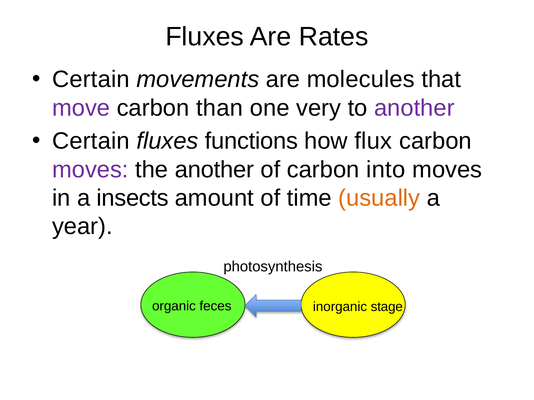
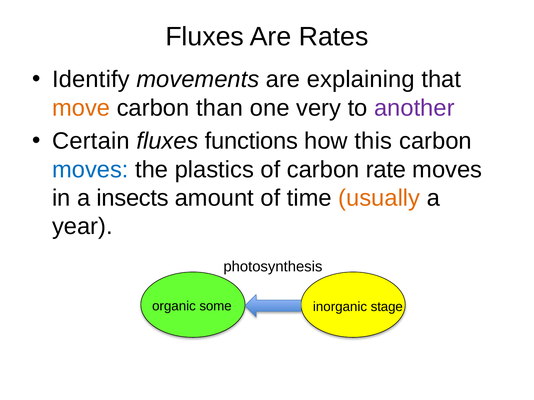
Certain: Certain -> Identify (91, 80)
molecules: molecules -> explaining (361, 80)
move colour: purple -> orange (81, 108)
flux: flux -> this (373, 141)
moves colour: purple -> blue (90, 170)
the another: another -> plastics (214, 170)
into: into -> rate (386, 170)
feces: feces -> some (216, 306)
